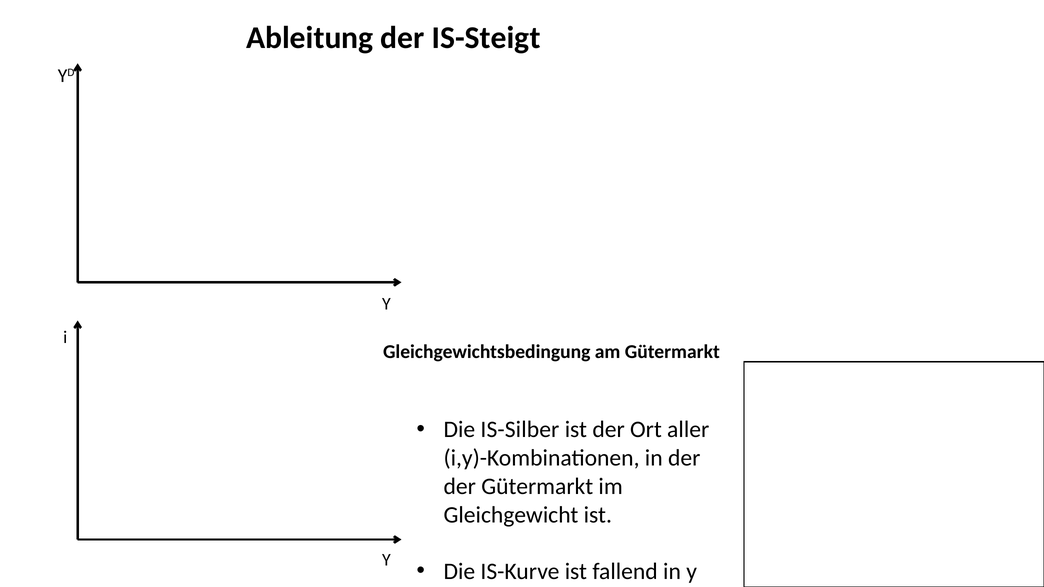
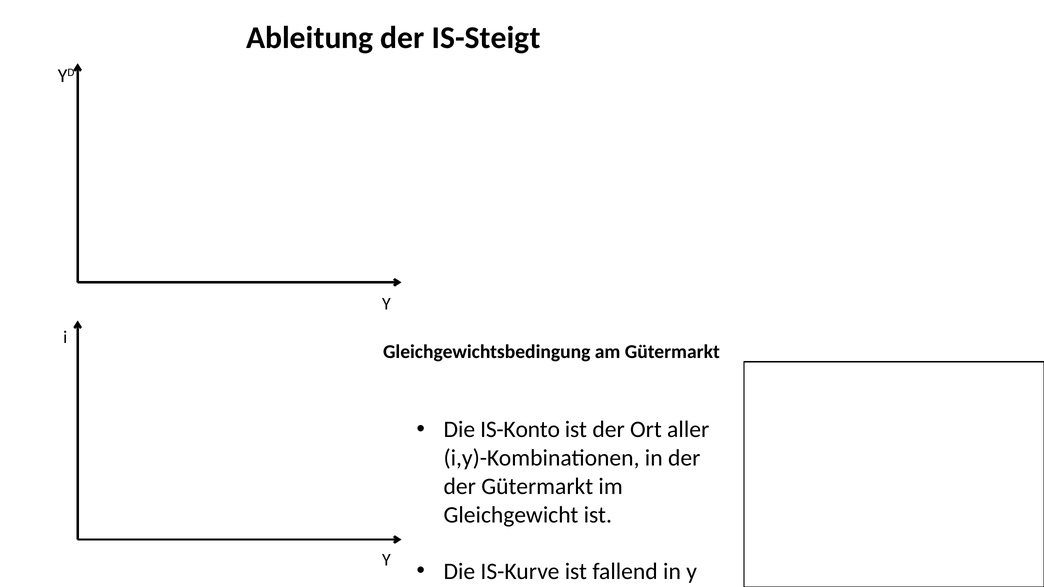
IS-Silber: IS-Silber -> IS-Konto (520, 430)
